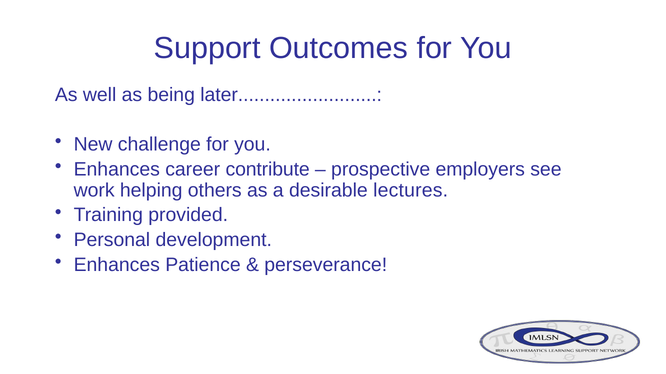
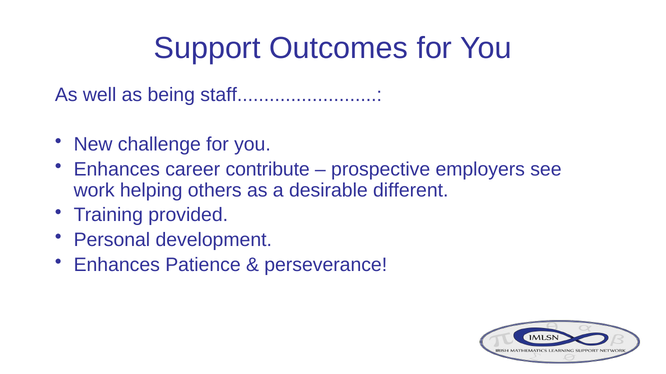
later: later -> staff (291, 95)
lectures: lectures -> different (411, 190)
